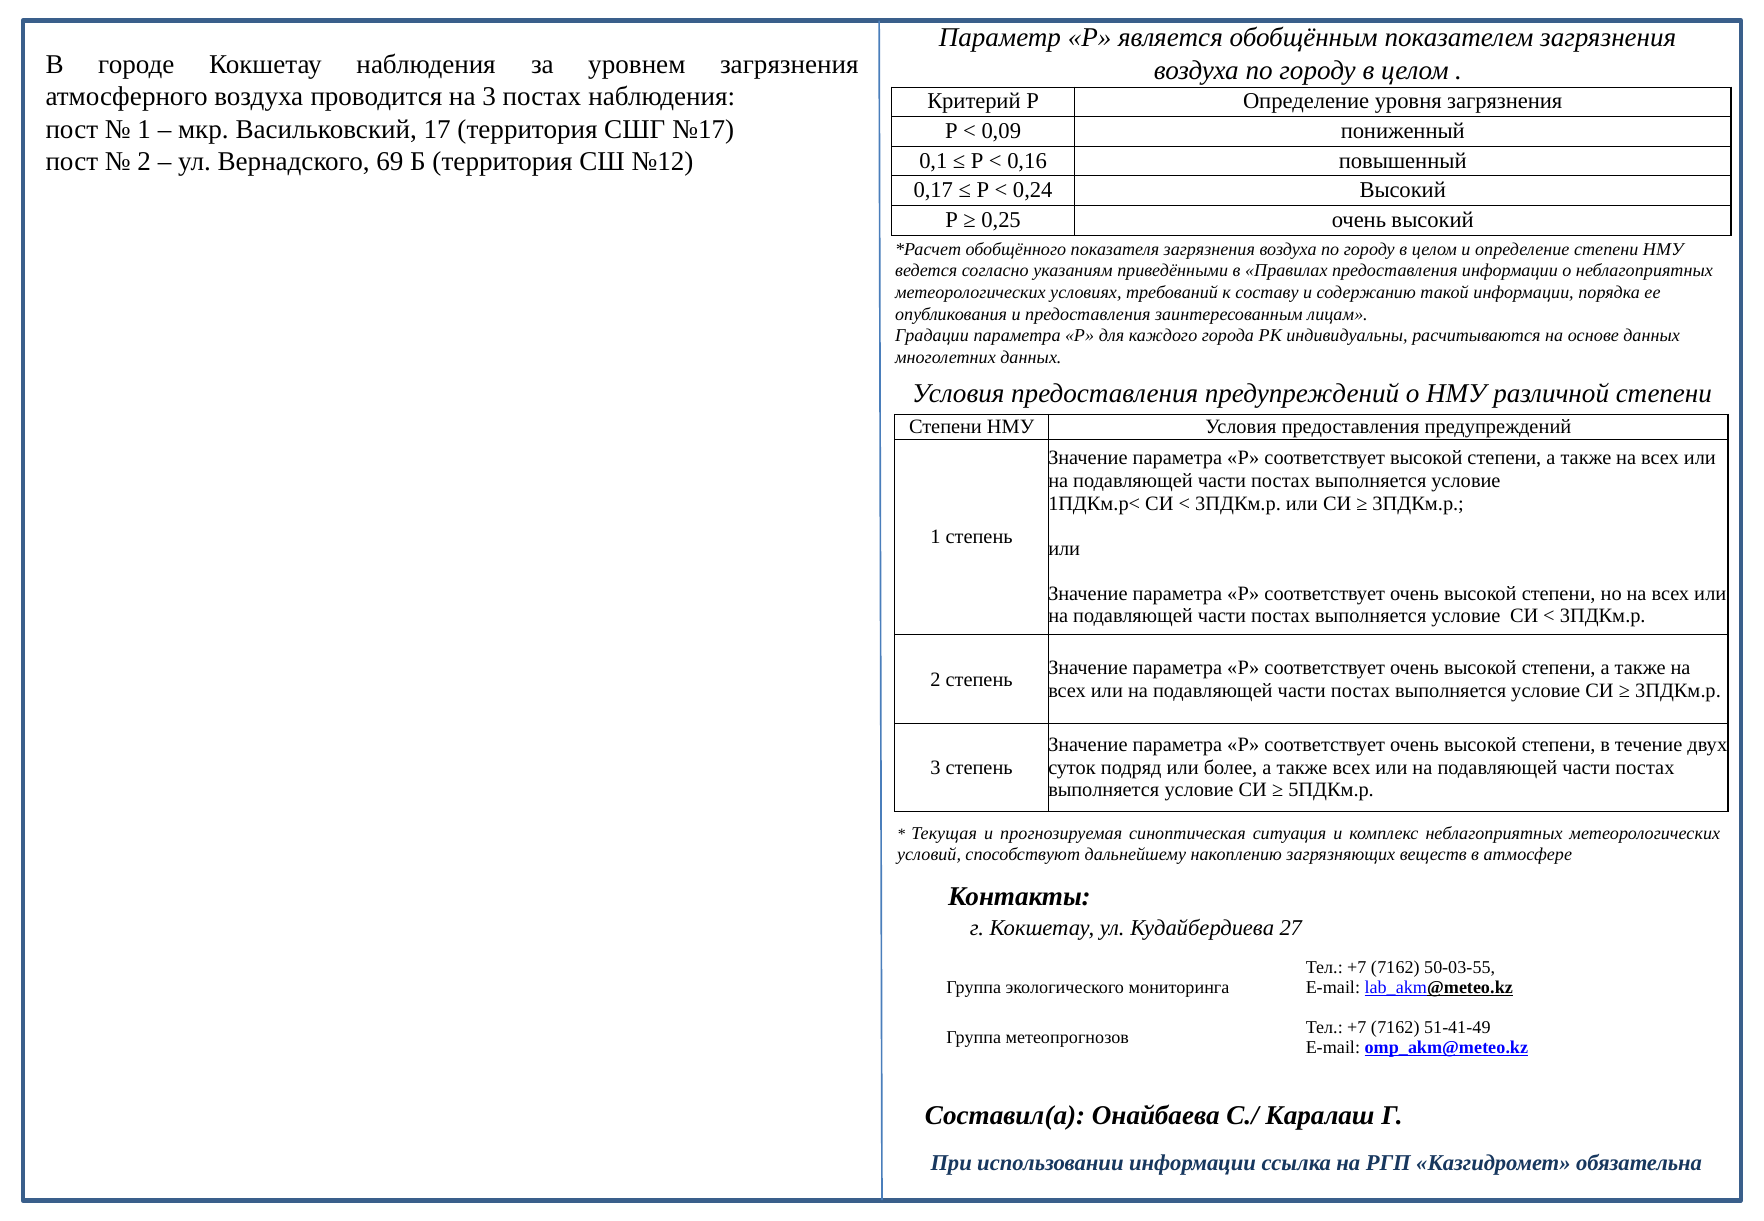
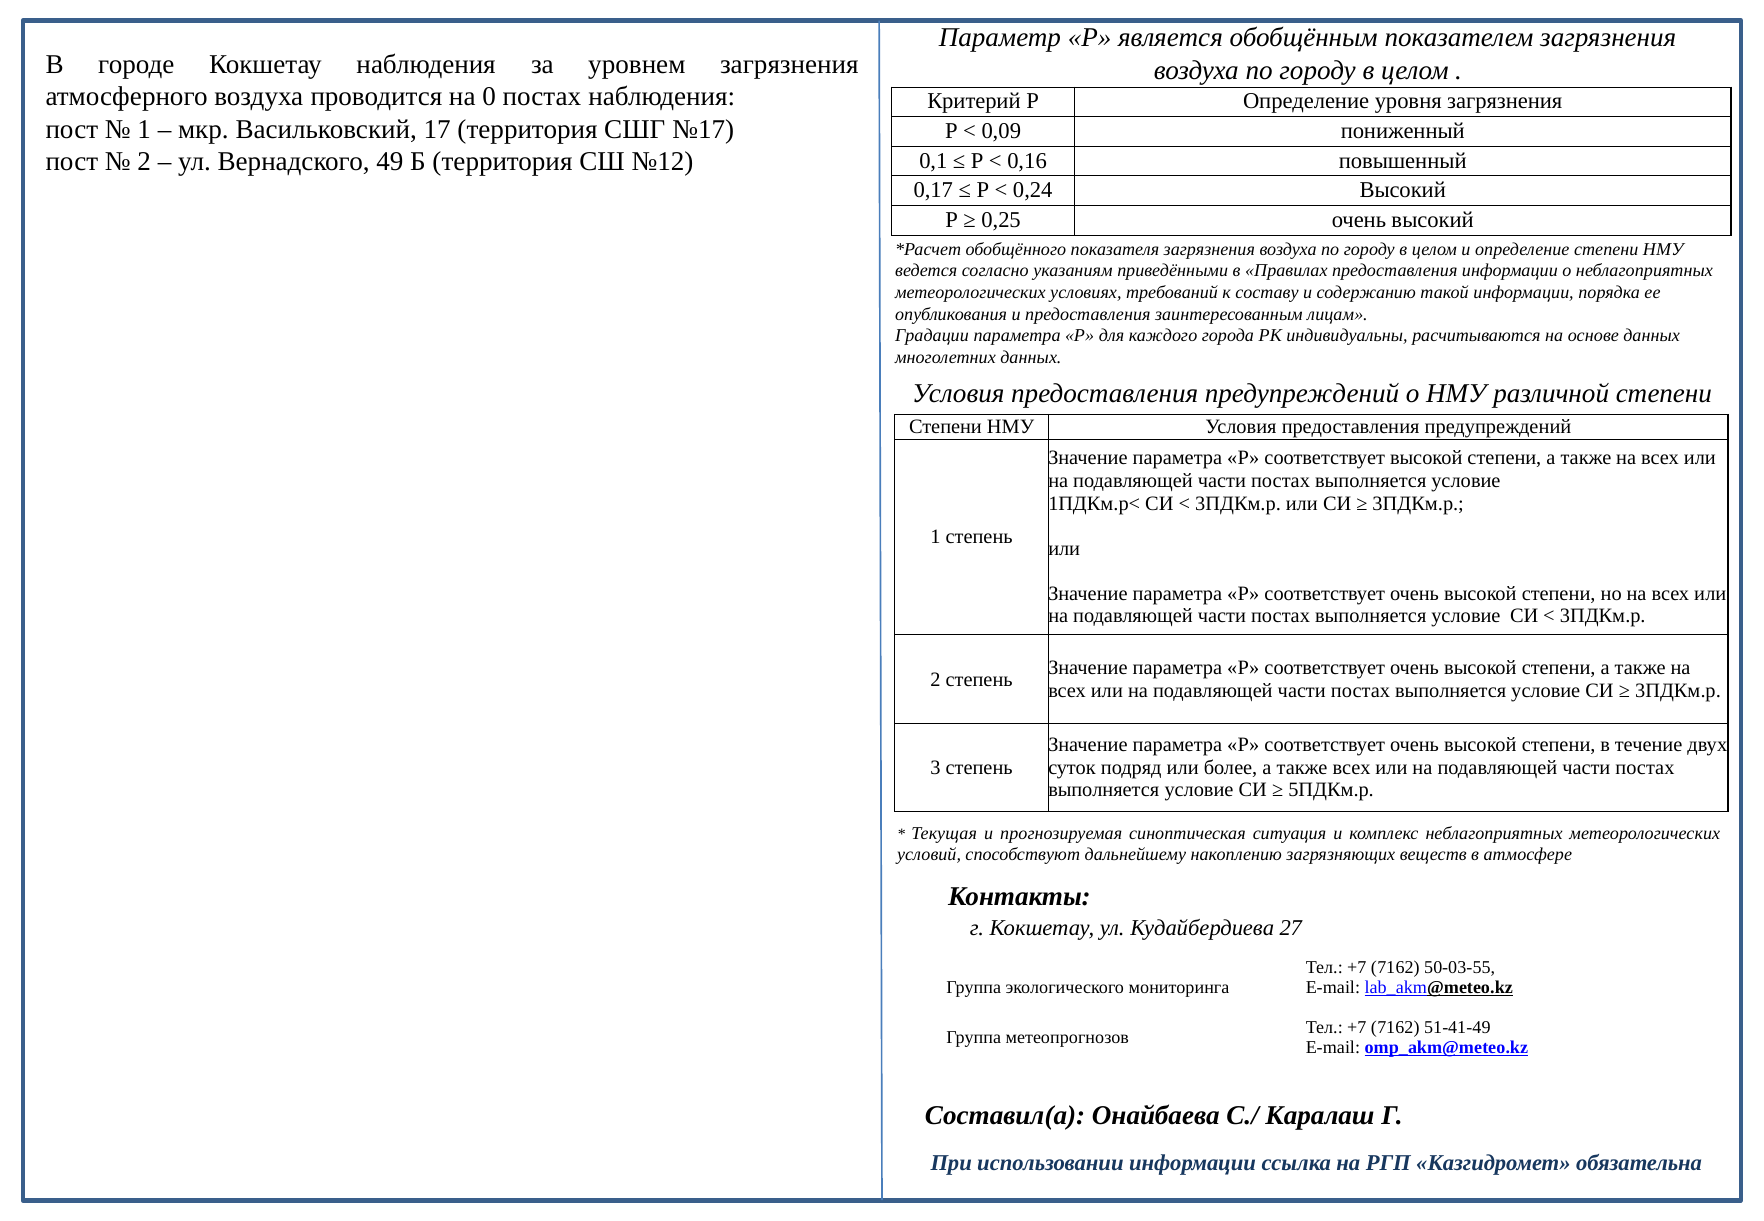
на 3: 3 -> 0 (489, 97)
69: 69 -> 49 (390, 162)
